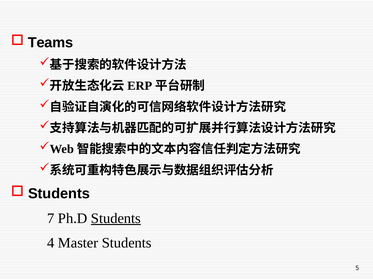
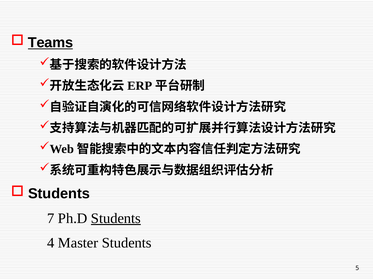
Teams underline: none -> present (50, 43)
